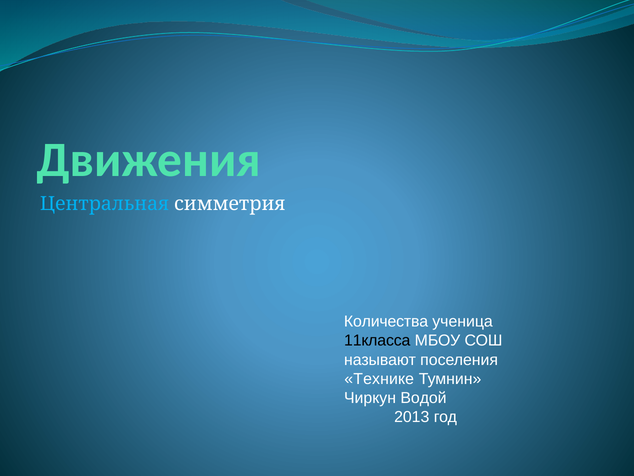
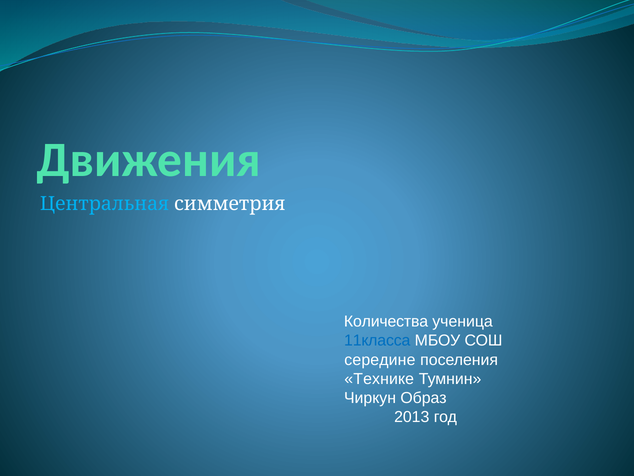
11класса colour: black -> blue (377, 340)
называют: называют -> середине (380, 359)
Водой: Водой -> Образ (424, 397)
